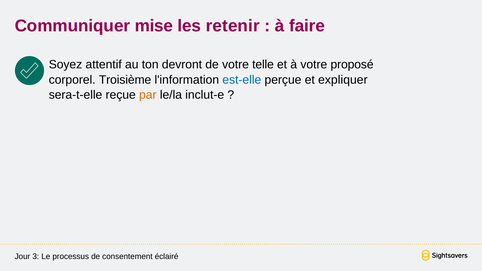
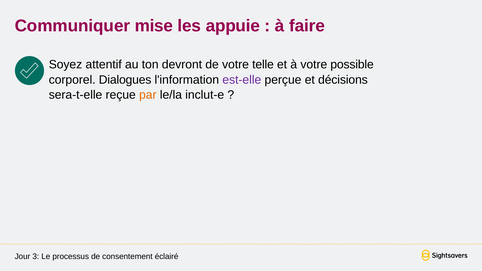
retenir: retenir -> appuie (233, 26)
proposé: proposé -> possible (352, 65)
Troisième: Troisième -> Dialogues (125, 80)
est-elle colour: blue -> purple (242, 80)
expliquer: expliquer -> décisions (343, 80)
